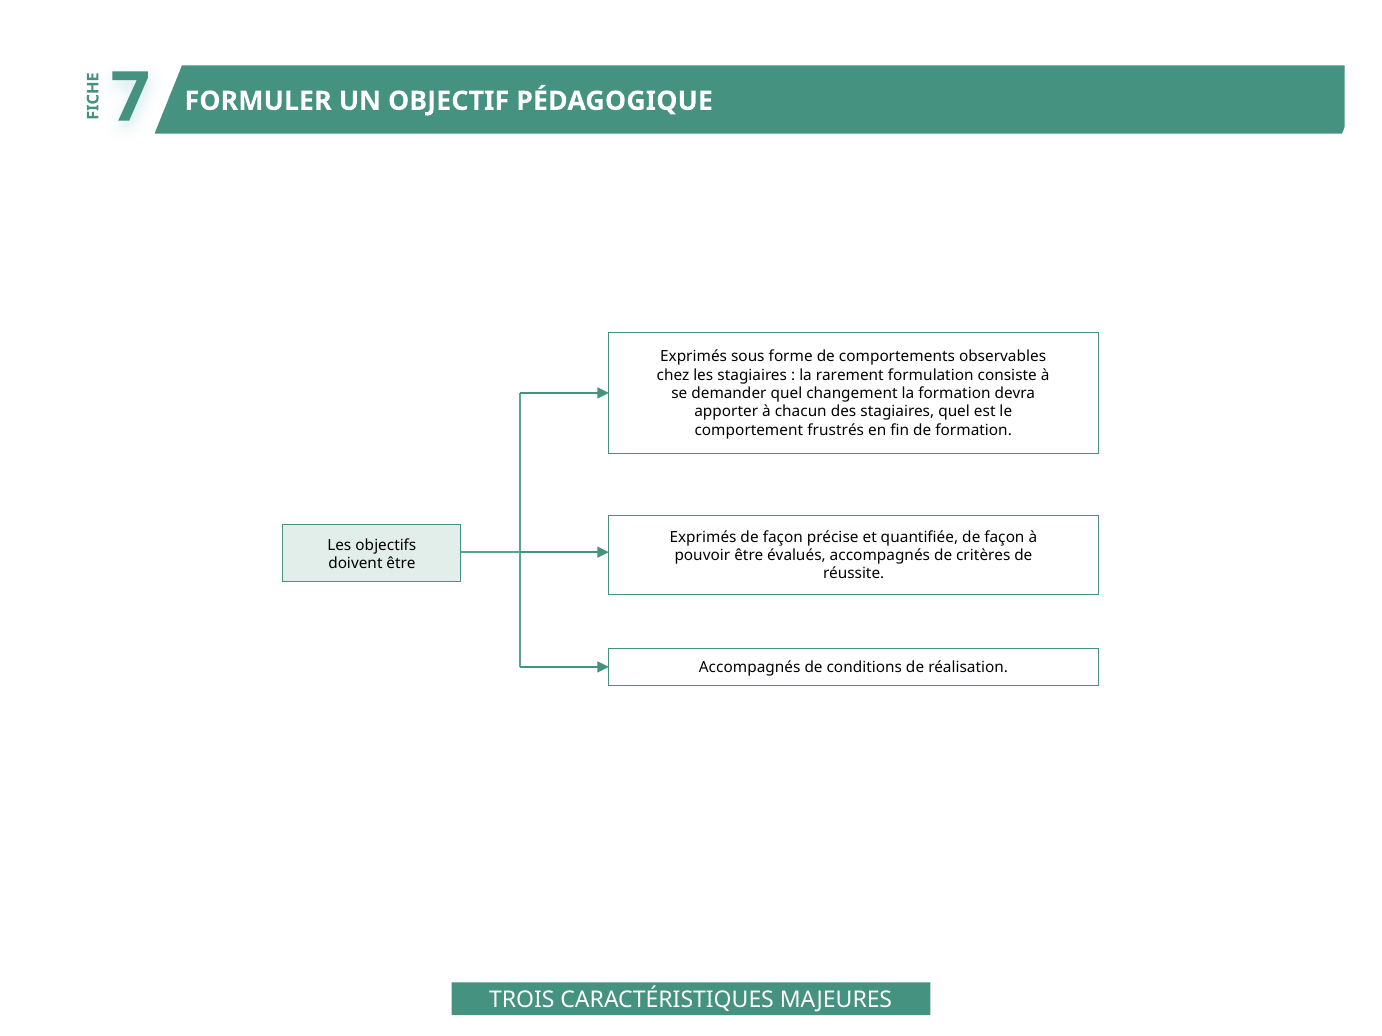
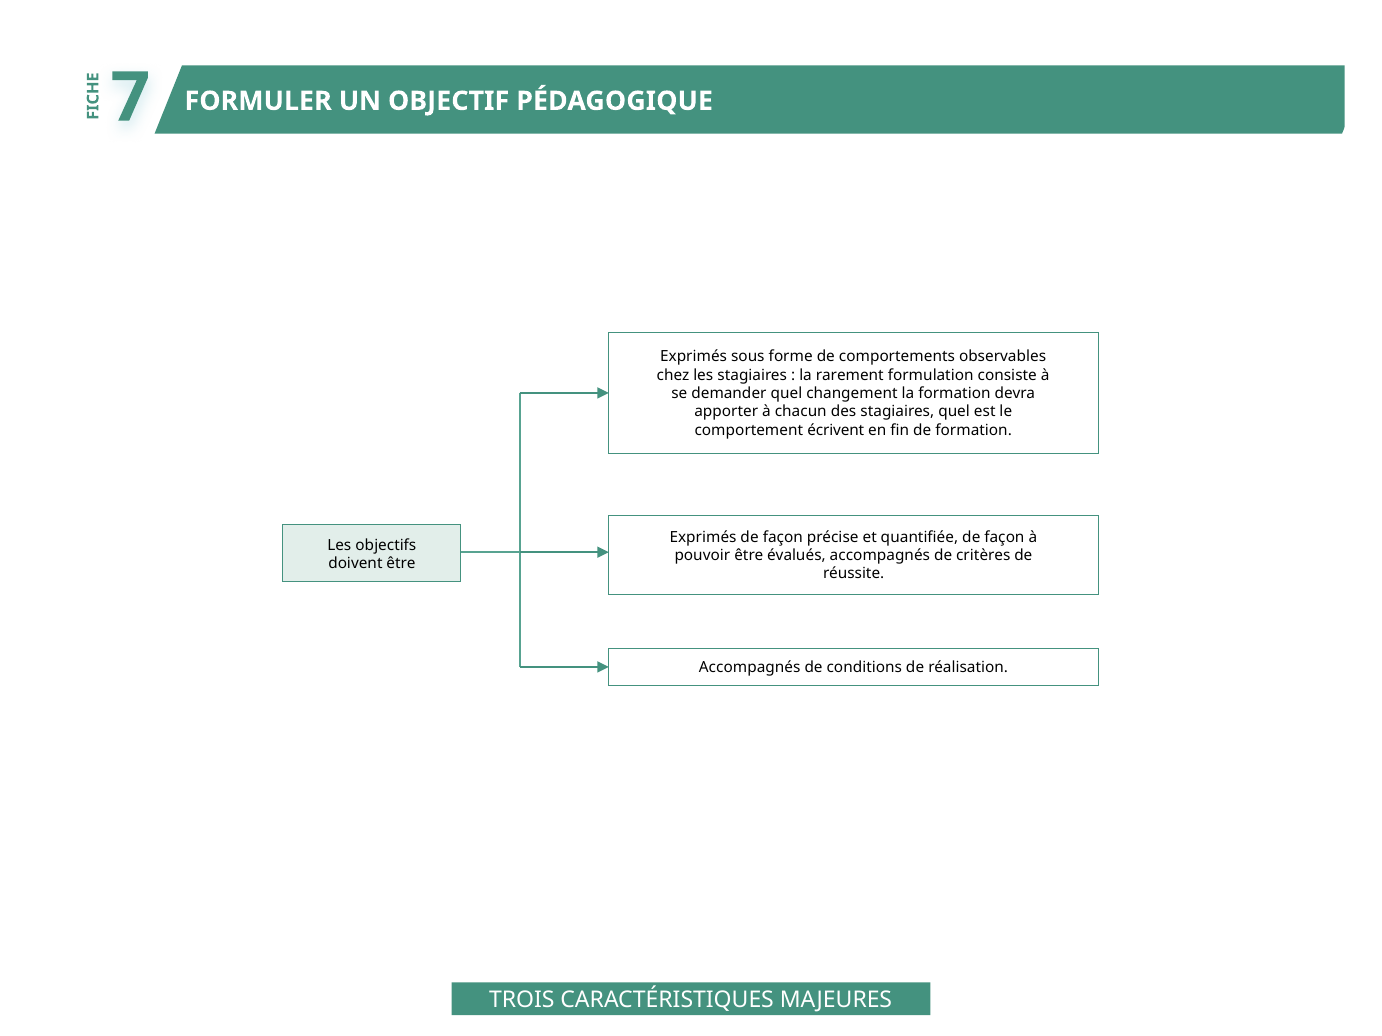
frustrés: frustrés -> écrivent (836, 430)
